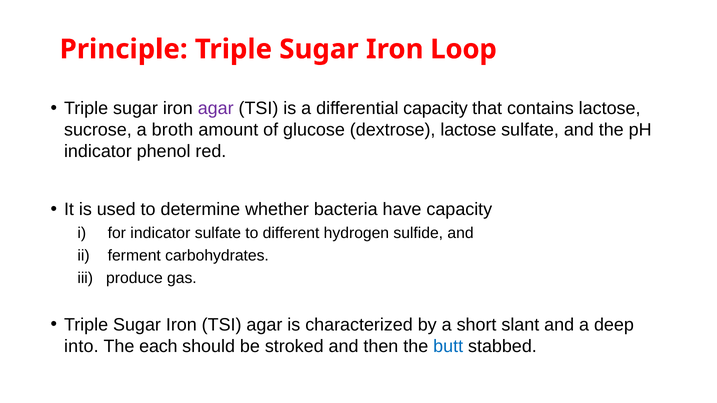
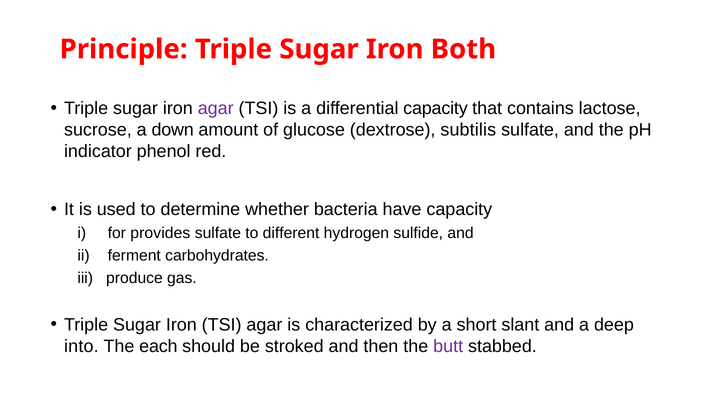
Loop: Loop -> Both (463, 49)
broth: broth -> down (173, 130)
dextrose lactose: lactose -> subtilis (468, 130)
for indicator: indicator -> provides (160, 233)
butt colour: blue -> purple (448, 347)
